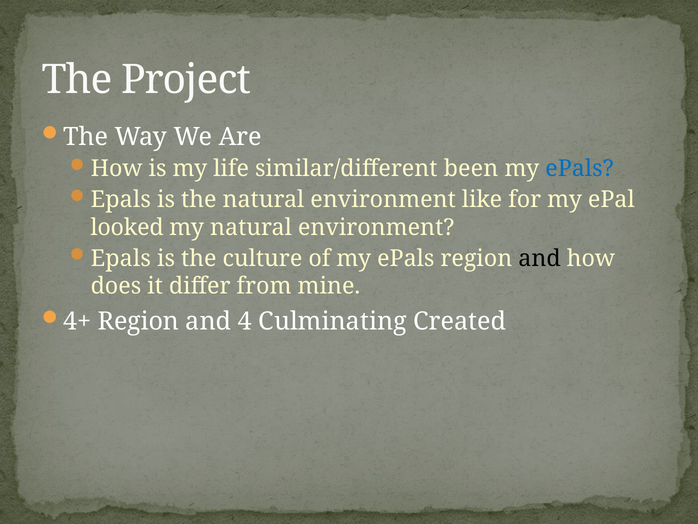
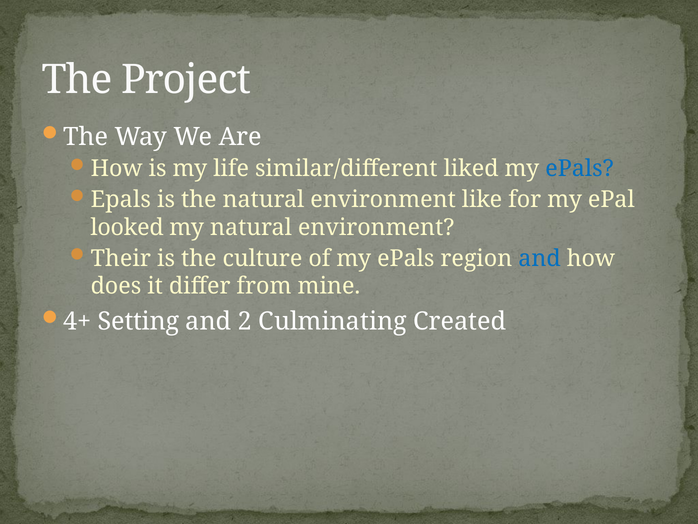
been: been -> liked (471, 168)
Epals: Epals -> Their (121, 258)
and colour: black -> blue (540, 258)
4+ Region: Region -> Setting (139, 321)
4: 4 -> 2 (245, 321)
